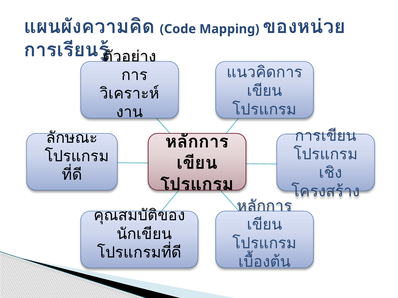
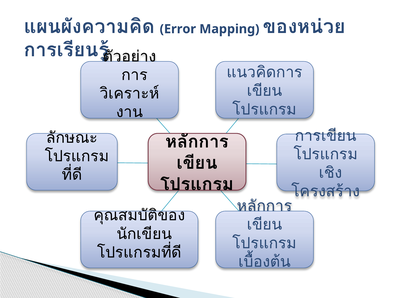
Code: Code -> Error (178, 29)
